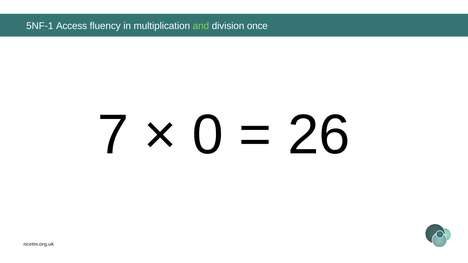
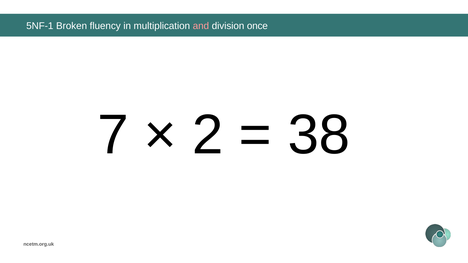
Access: Access -> Broken (72, 26)
and colour: light green -> pink (201, 26)
0: 0 -> 2 (208, 135)
26: 26 -> 38 (319, 135)
